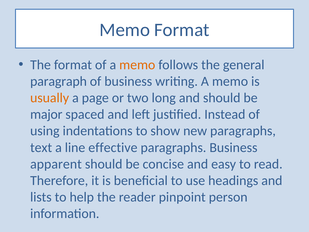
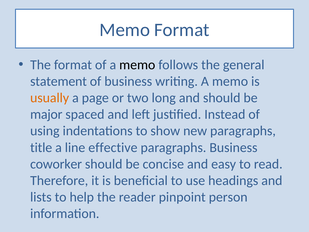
memo colour: orange -> black (137, 65)
paragraph: paragraph -> statement (58, 81)
text: text -> title (41, 147)
apparent: apparent -> coworker (56, 164)
